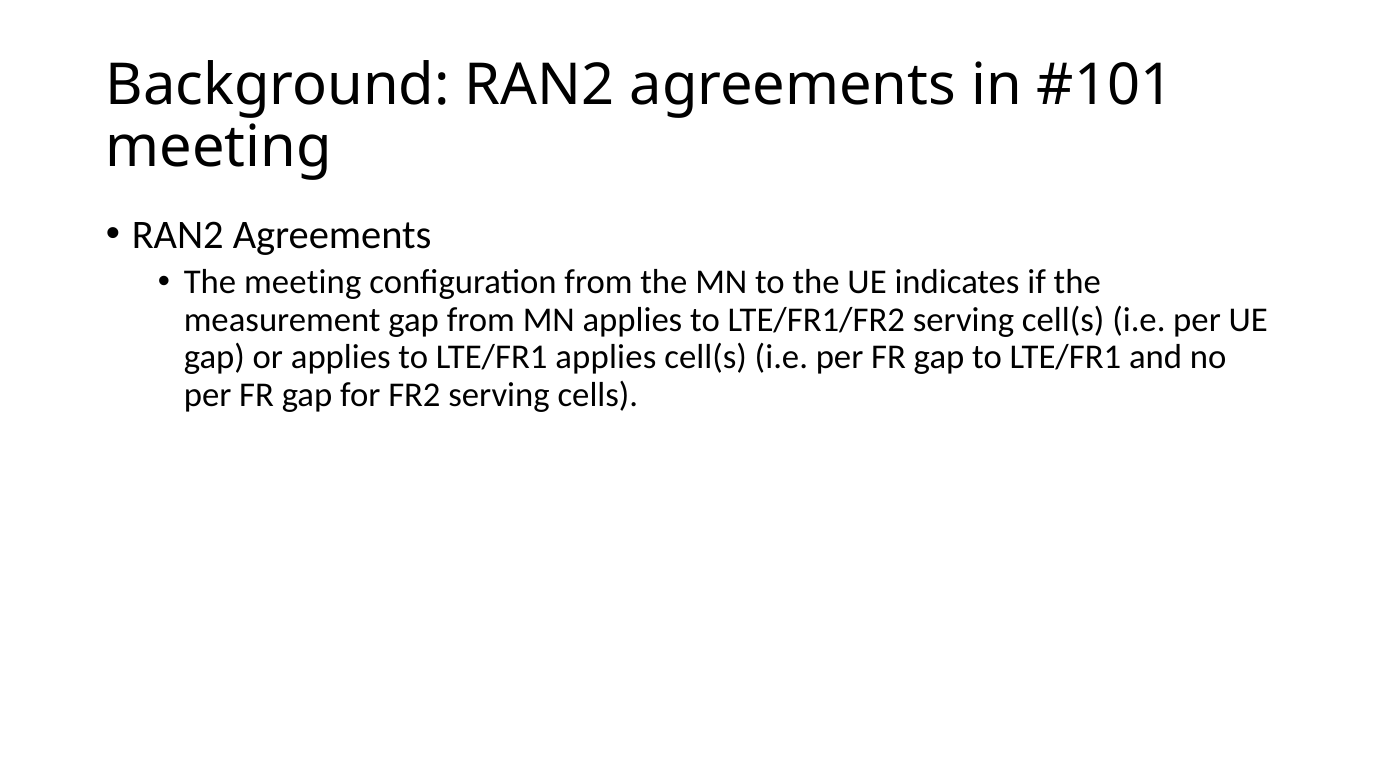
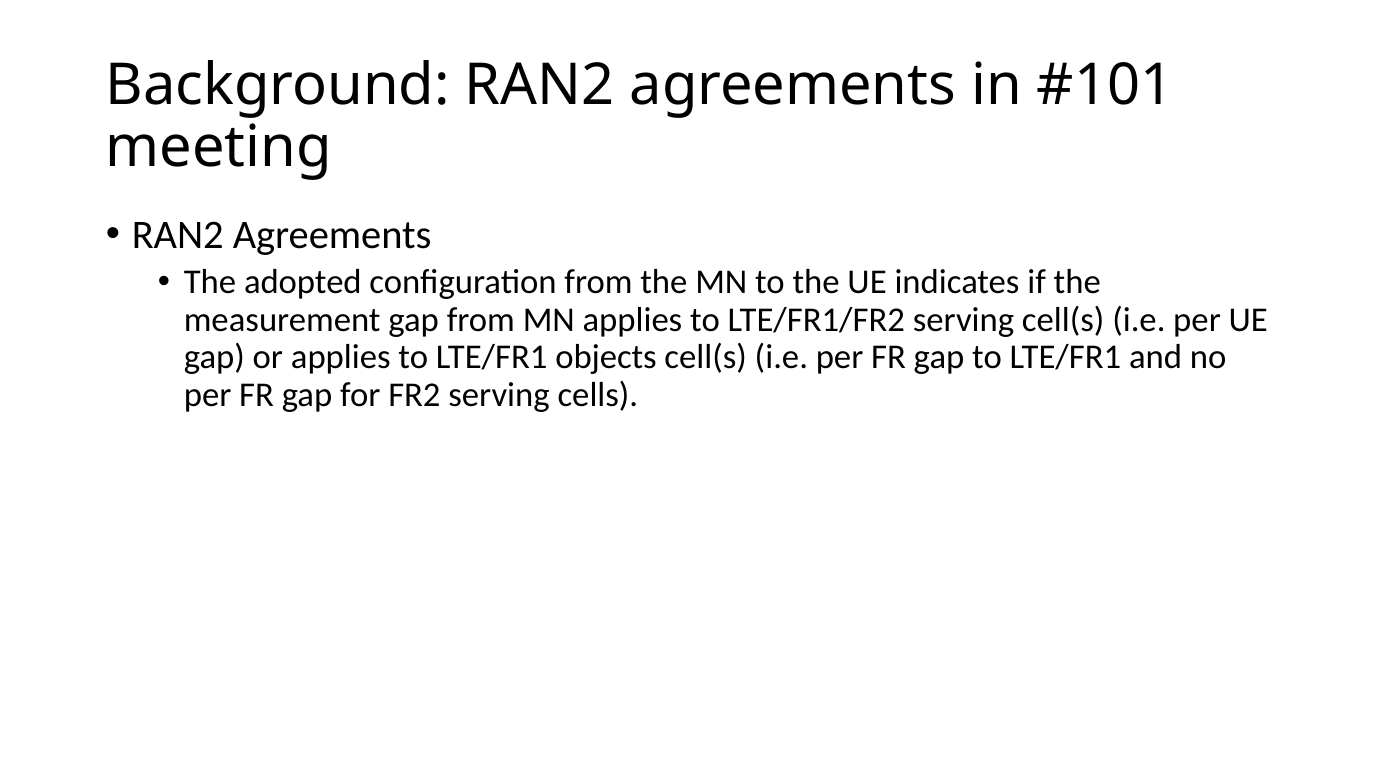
The meeting: meeting -> adopted (303, 282)
LTE/FR1 applies: applies -> objects (606, 357)
